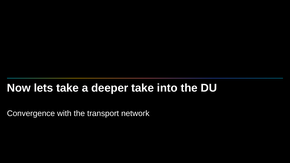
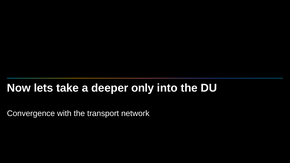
deeper take: take -> only (143, 88)
